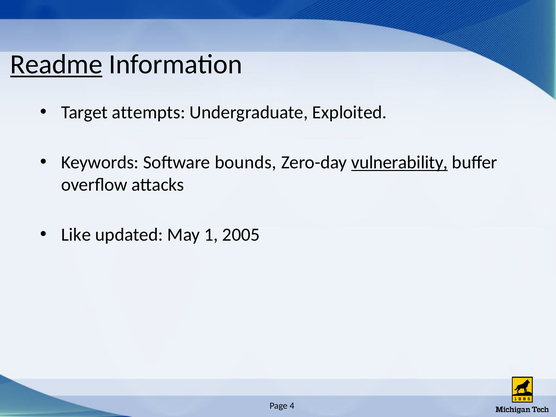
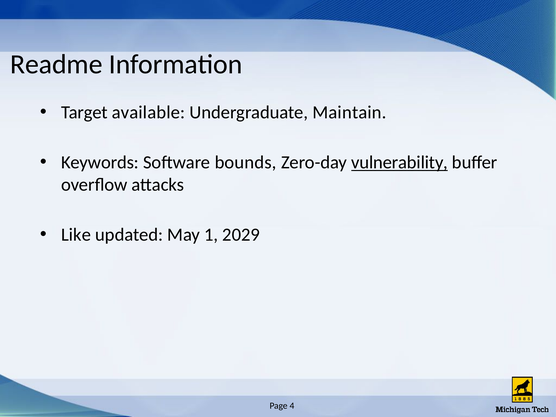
Readme underline: present -> none (56, 64)
attempts: attempts -> available (149, 113)
Exploited: Exploited -> Maintain (350, 113)
2005: 2005 -> 2029 (241, 235)
